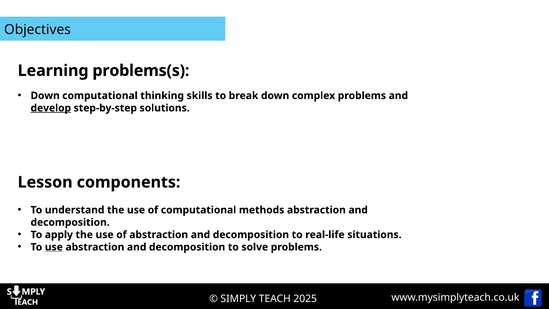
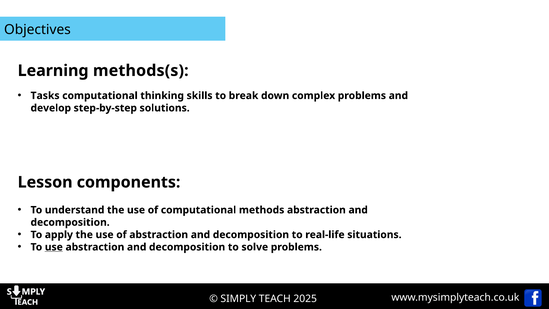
problems(s: problems(s -> methods(s (141, 71)
Down: Down -> Tasks (45, 96)
develop underline: present -> none (51, 108)
